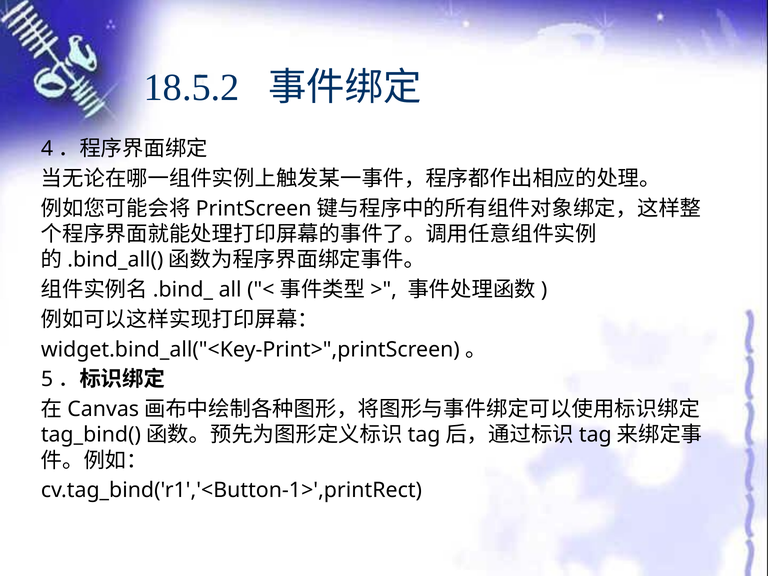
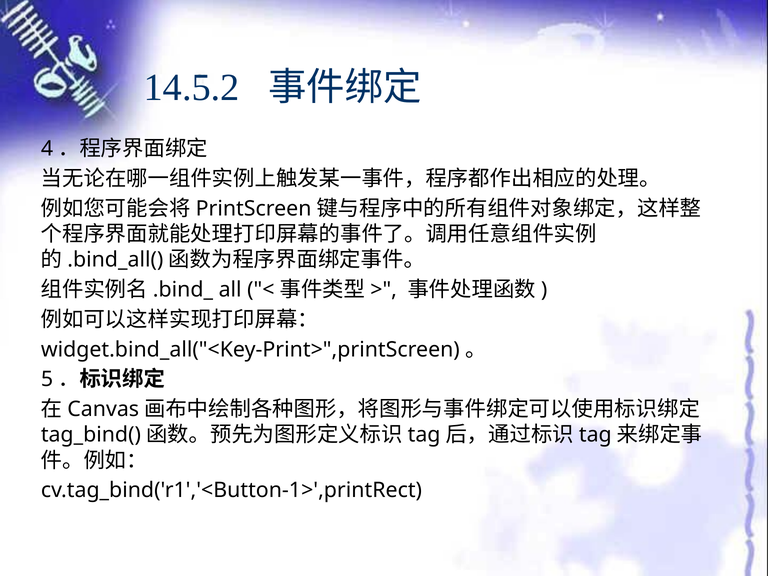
18.5.2: 18.5.2 -> 14.5.2 (192, 88)
